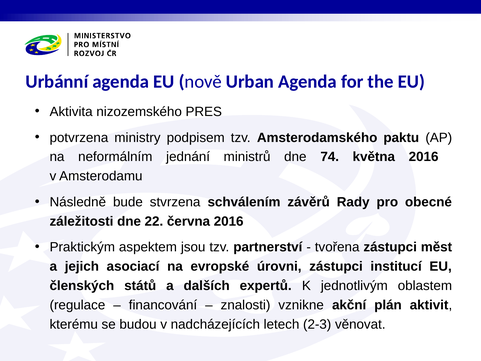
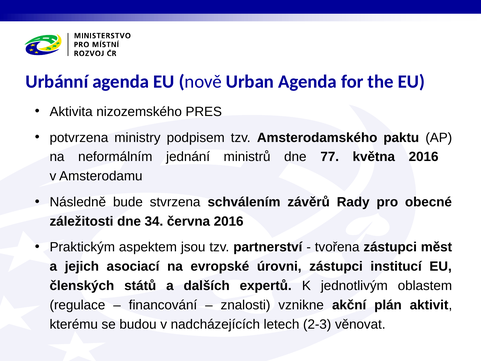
74: 74 -> 77 (330, 157)
22: 22 -> 34 (154, 221)
